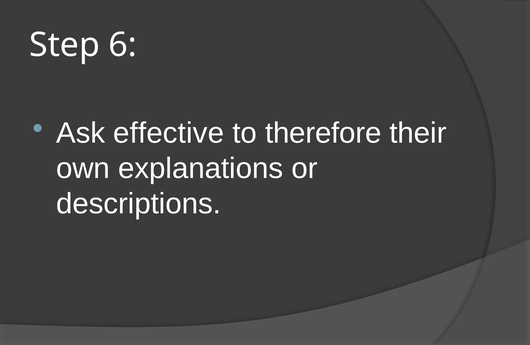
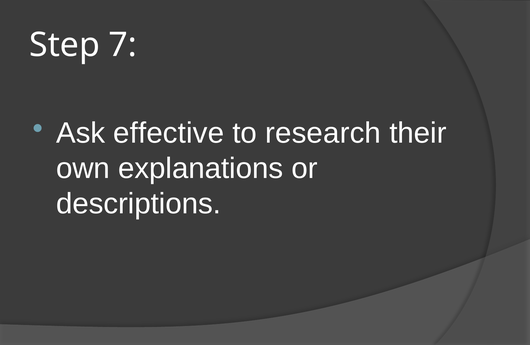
6: 6 -> 7 (123, 45)
therefore: therefore -> research (323, 133)
